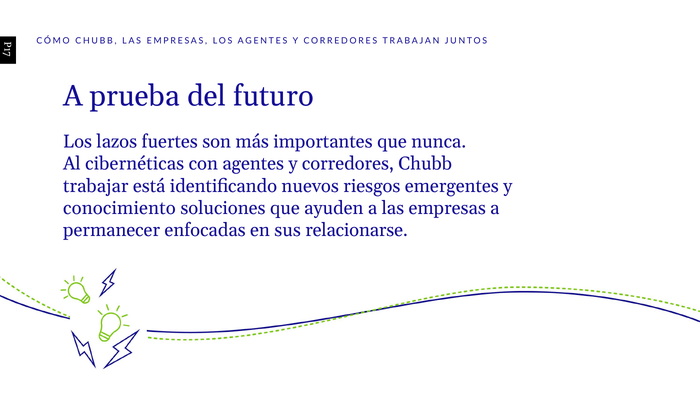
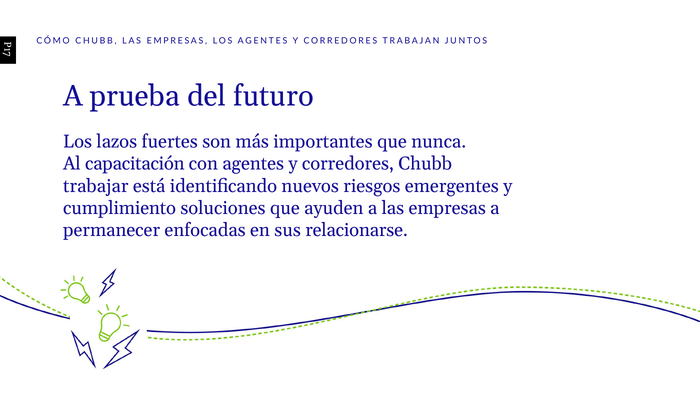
cibernéticas: cibernéticas -> capacitación (135, 164)
conocimiento: conocimiento -> cumplimiento (120, 208)
